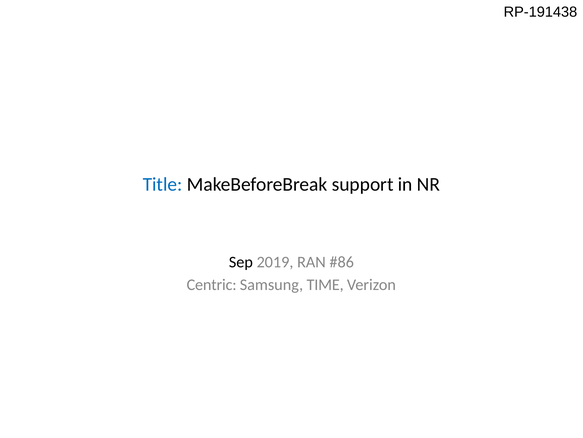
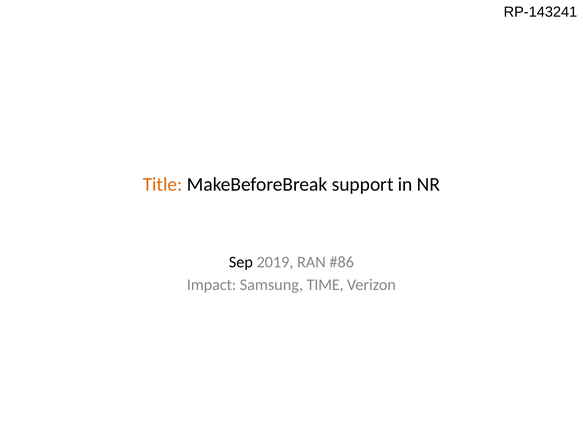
RP-191438: RP-191438 -> RP-143241 (540, 12)
Title colour: blue -> orange (163, 184)
Centric: Centric -> Impact (212, 284)
